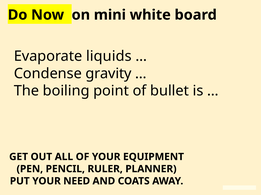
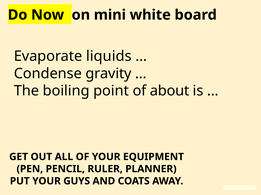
bullet: bullet -> about (170, 91)
NEED: NEED -> GUYS (77, 182)
